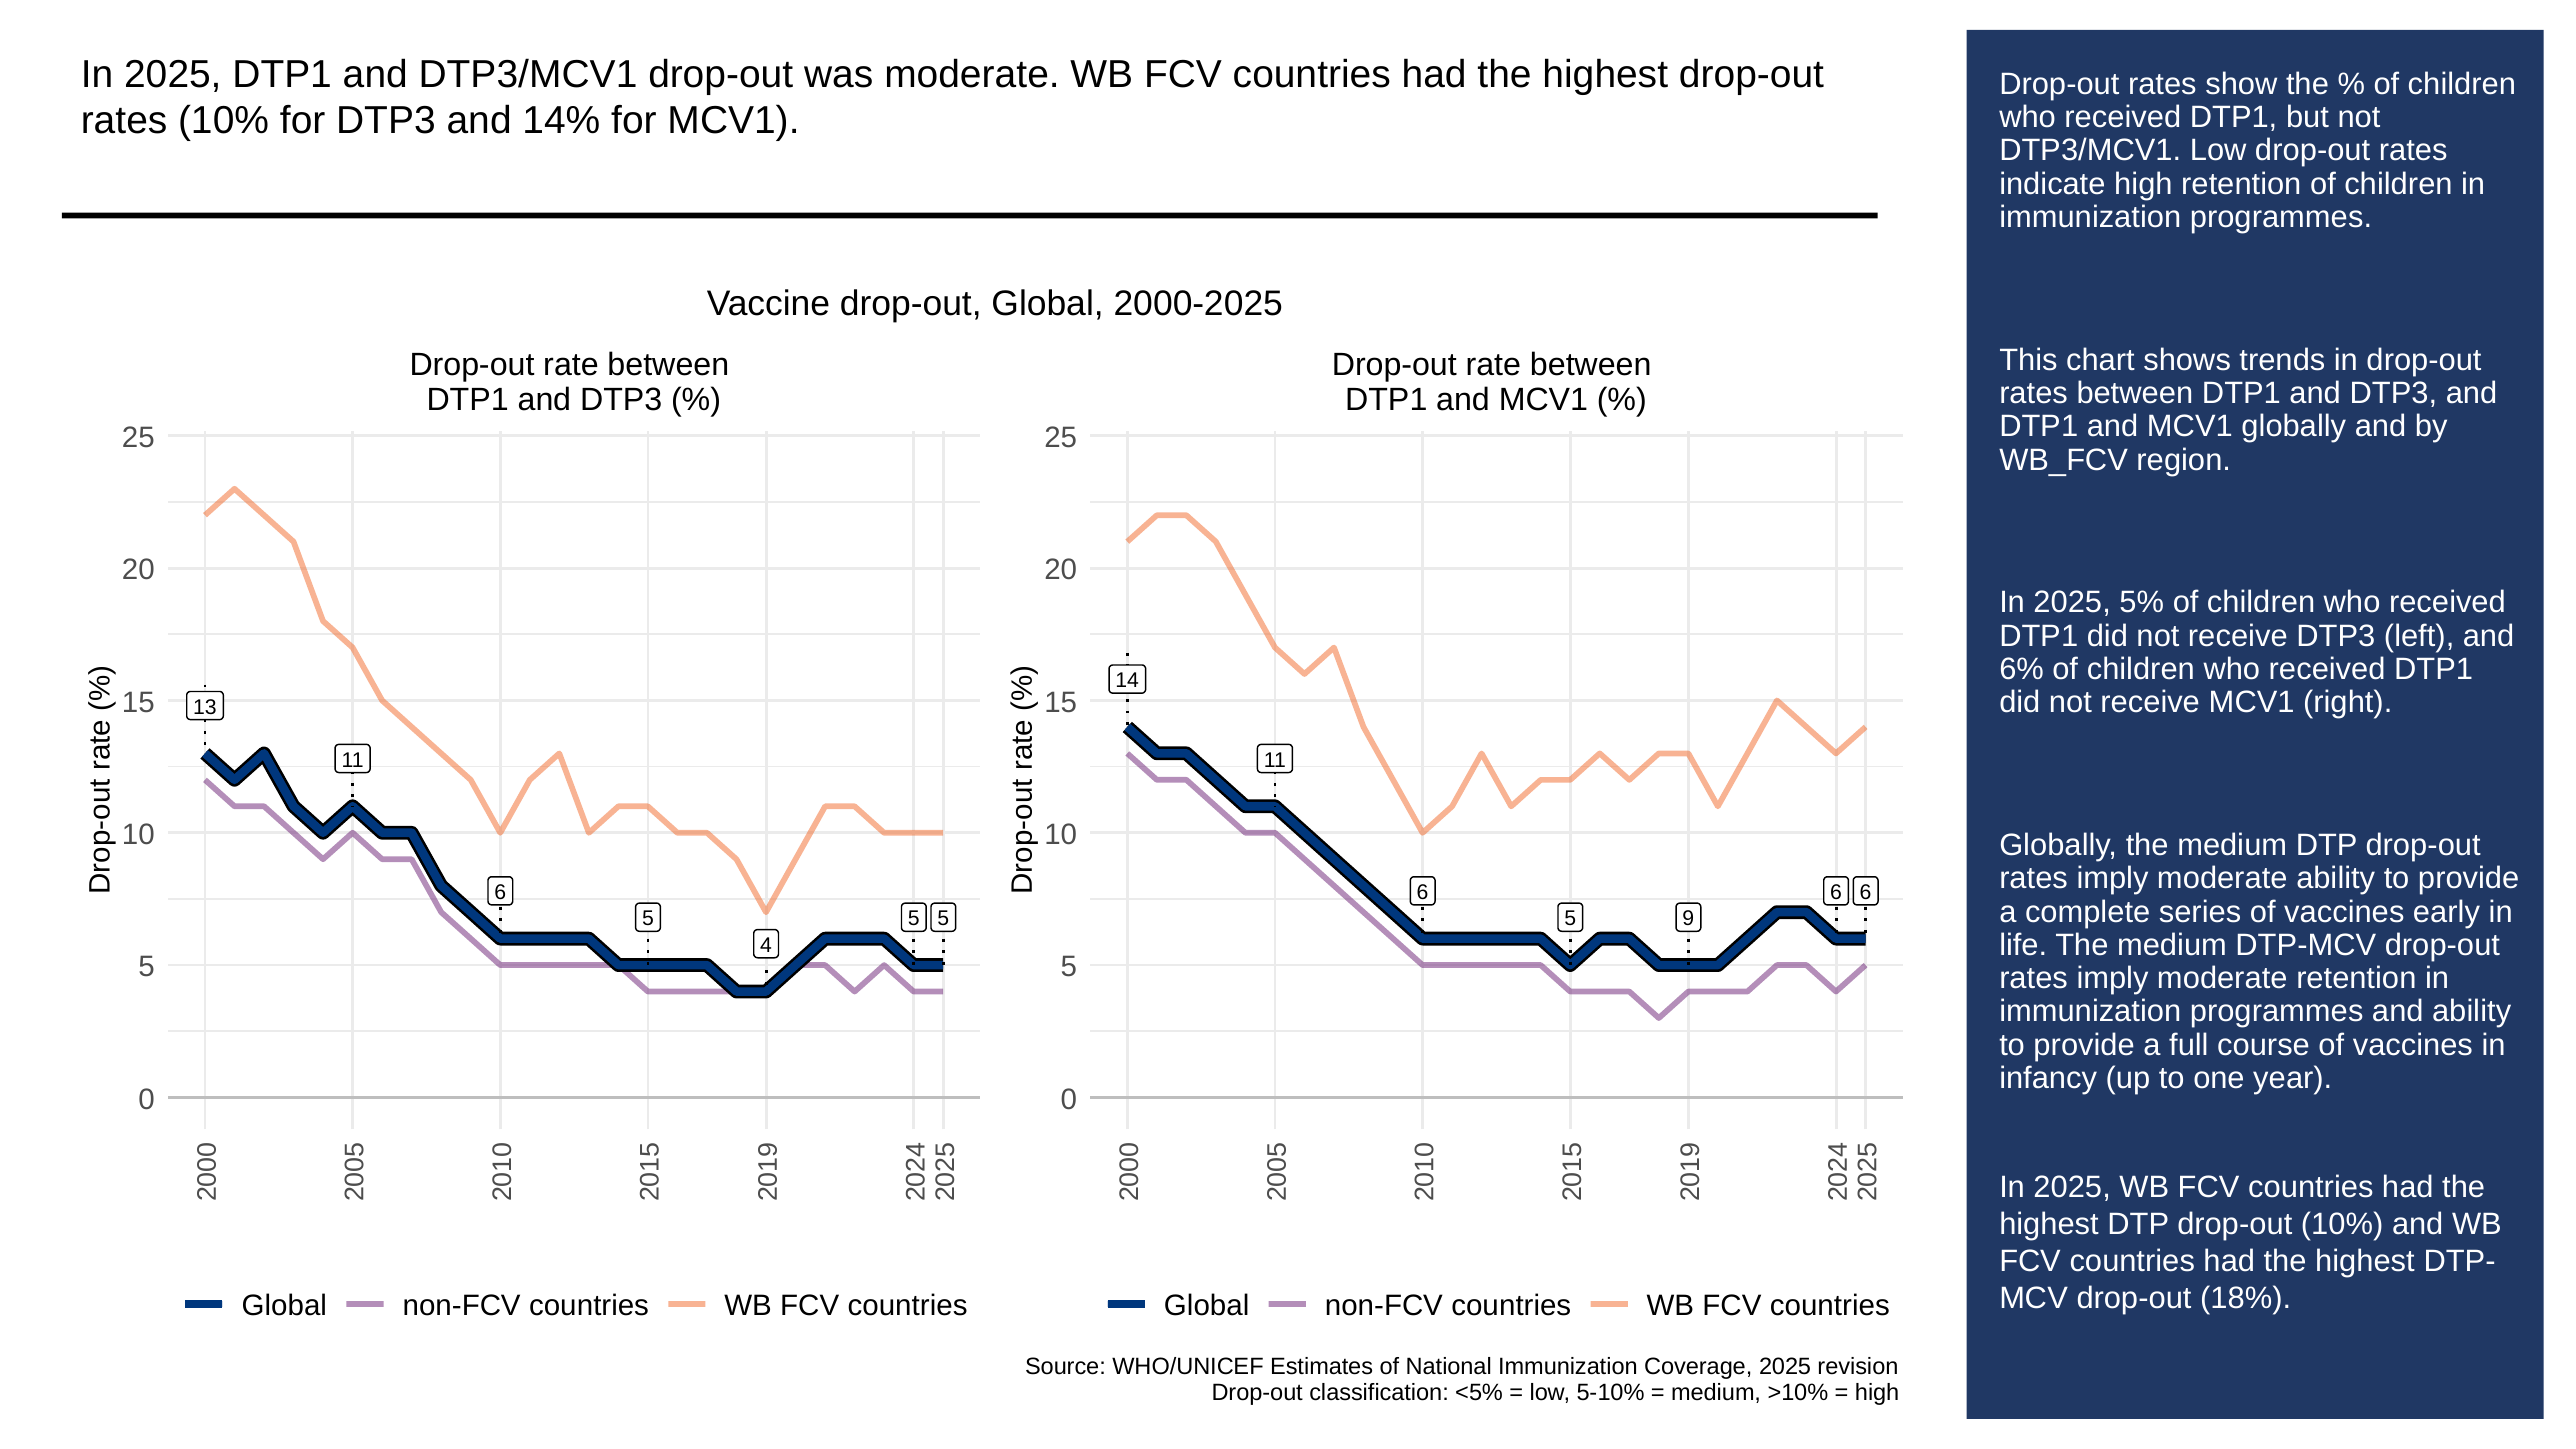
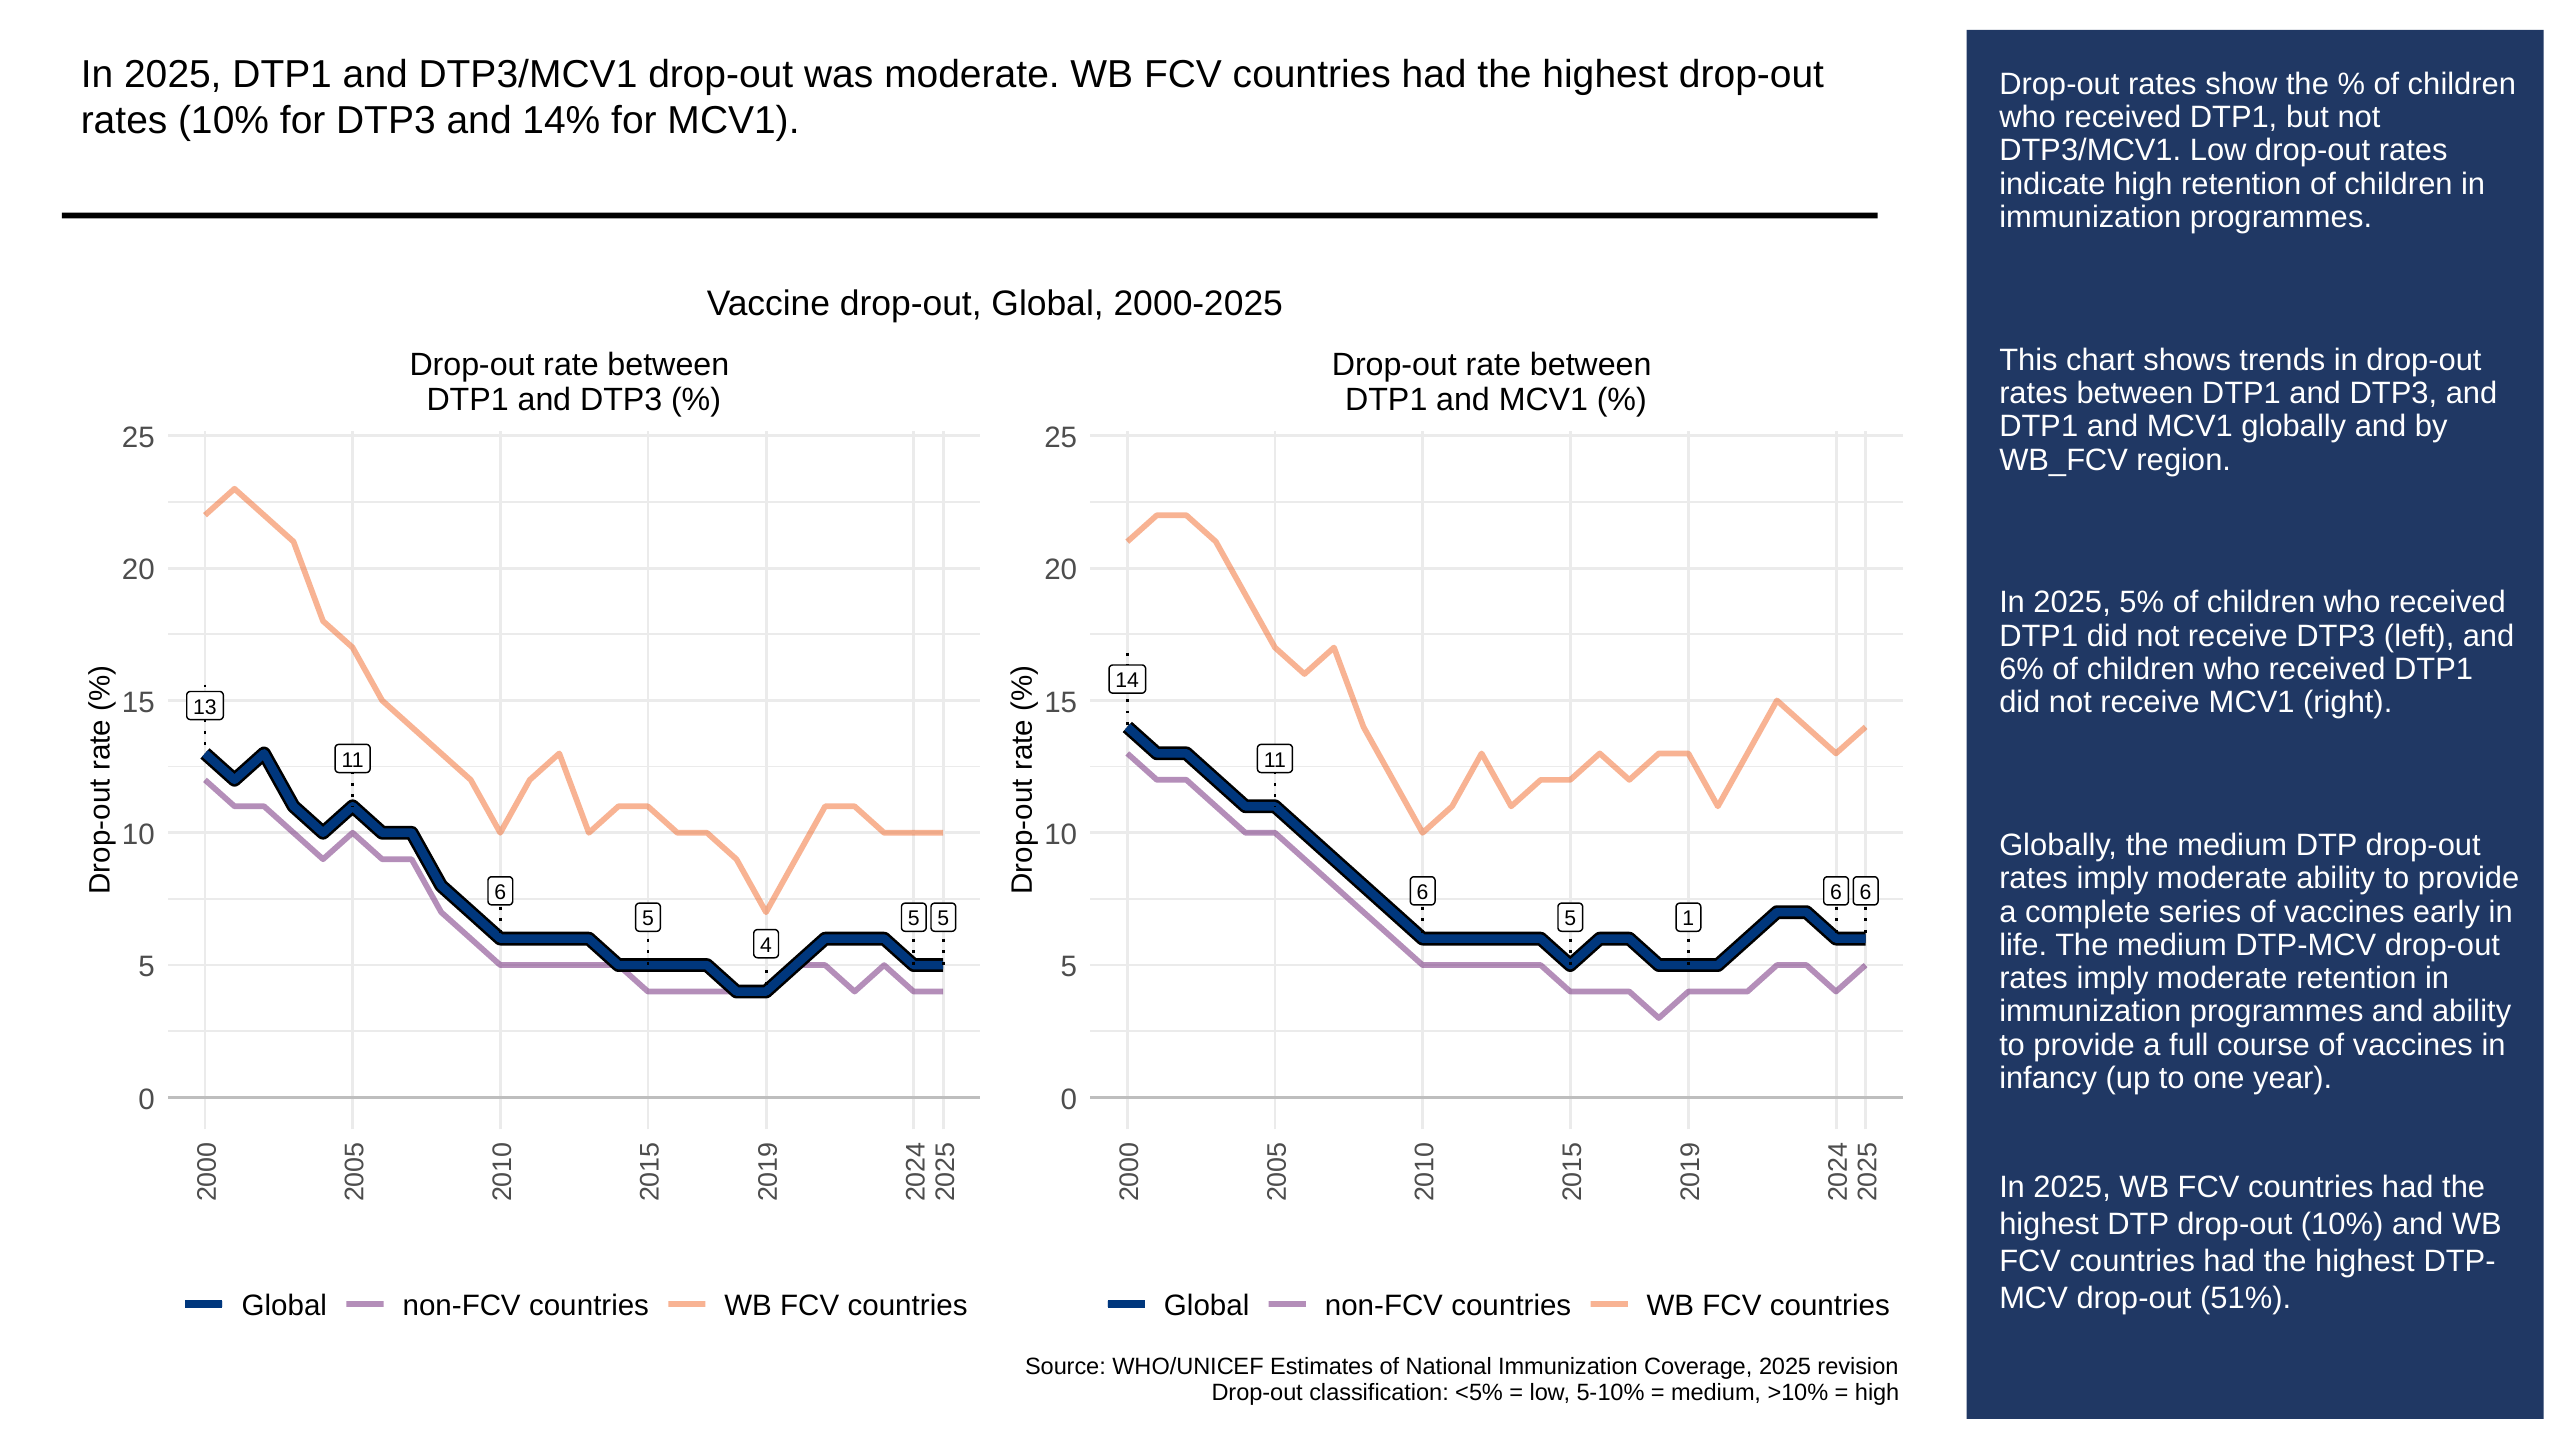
5 9: 9 -> 1 (1688, 919)
18%: 18% -> 51% (2246, 1298)
